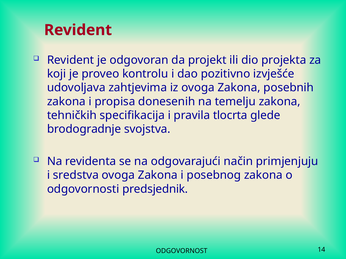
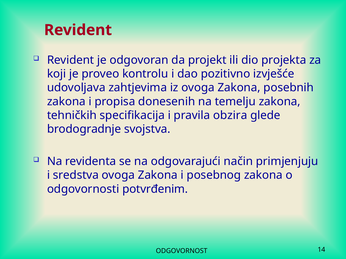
tlocrta: tlocrta -> obzira (230, 116)
predsjednik: predsjednik -> potvrđenim (155, 189)
